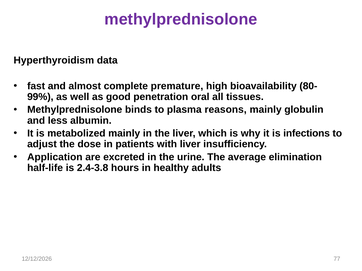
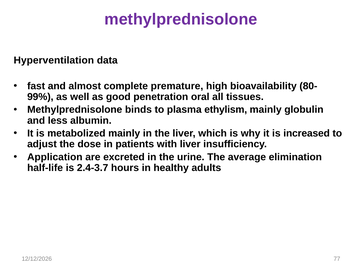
Hyperthyroidism: Hyperthyroidism -> Hyperventilation (54, 60)
reasons: reasons -> ethylism (226, 110)
infections: infections -> increased (307, 134)
2.4-3.8: 2.4-3.8 -> 2.4-3.7 (93, 168)
